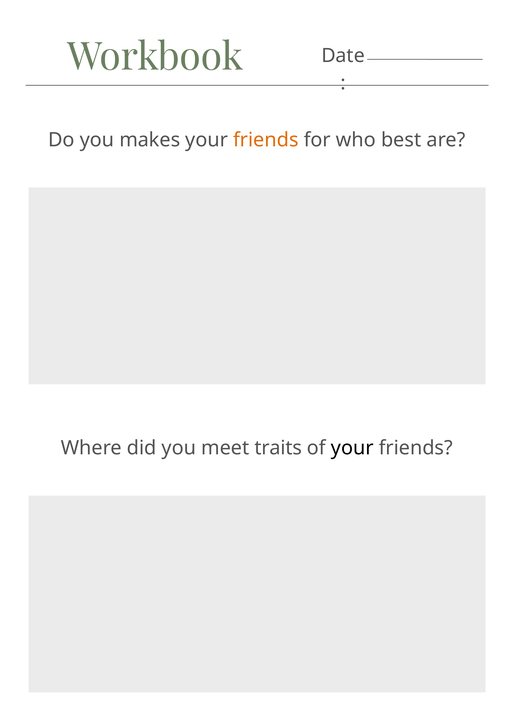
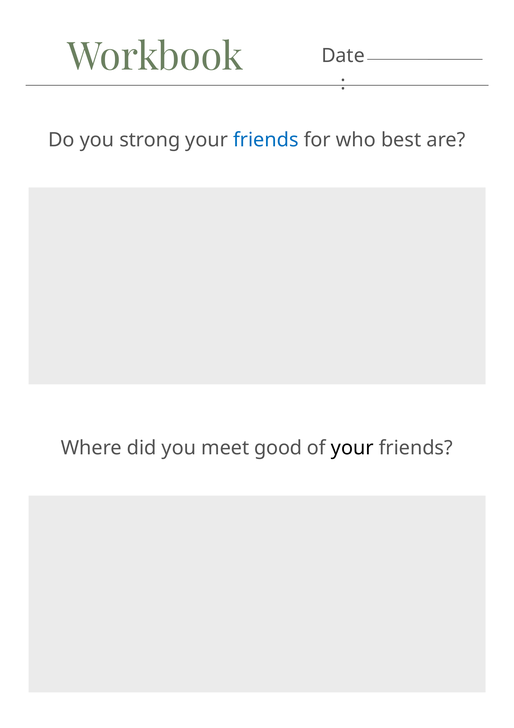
makes: makes -> strong (150, 140)
friends colour: orange -> blue (266, 140)
traits: traits -> good (278, 448)
